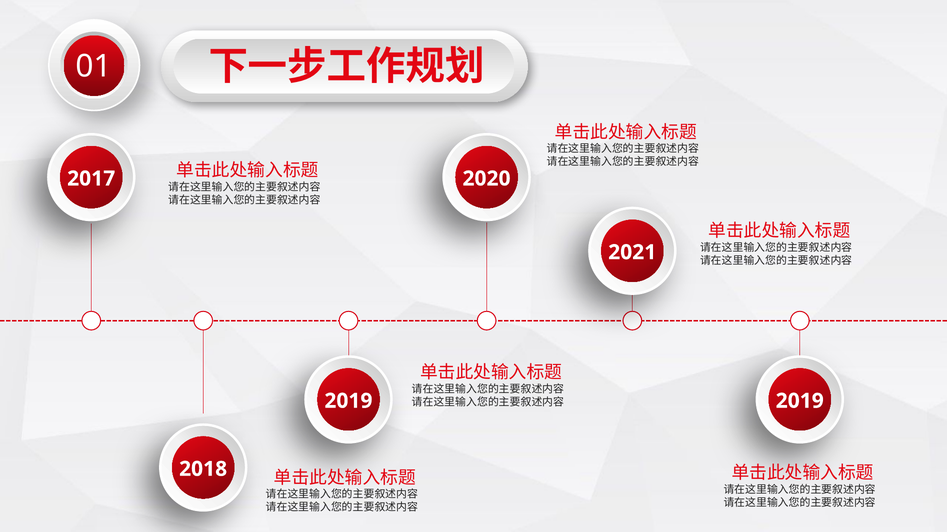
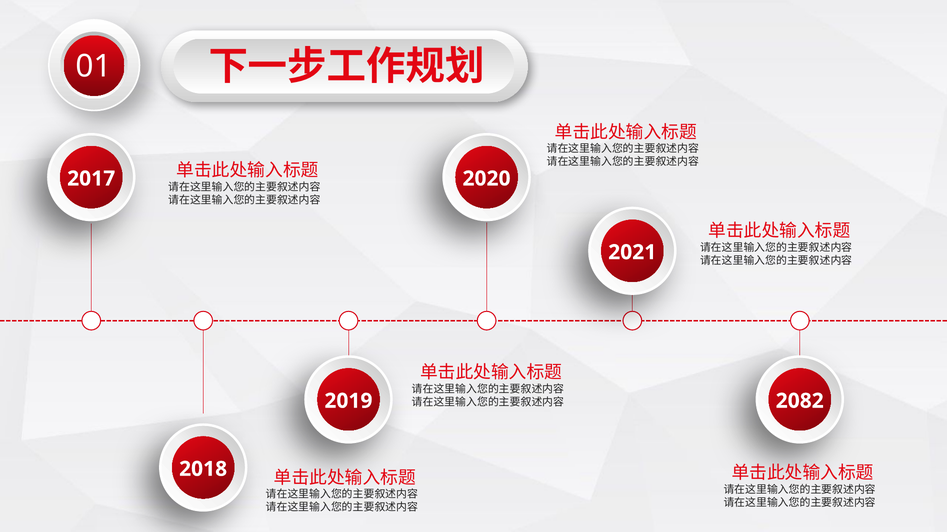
2019: 2019 -> 2082 (800, 401)
